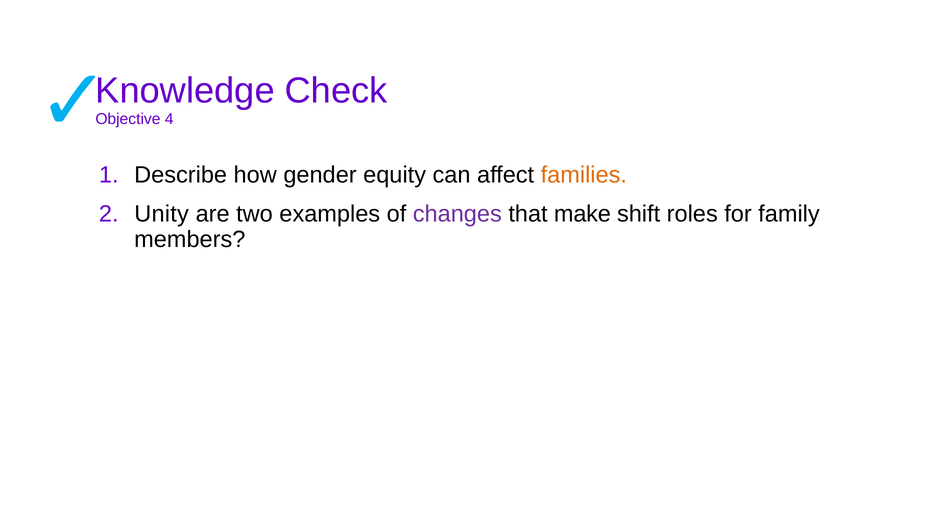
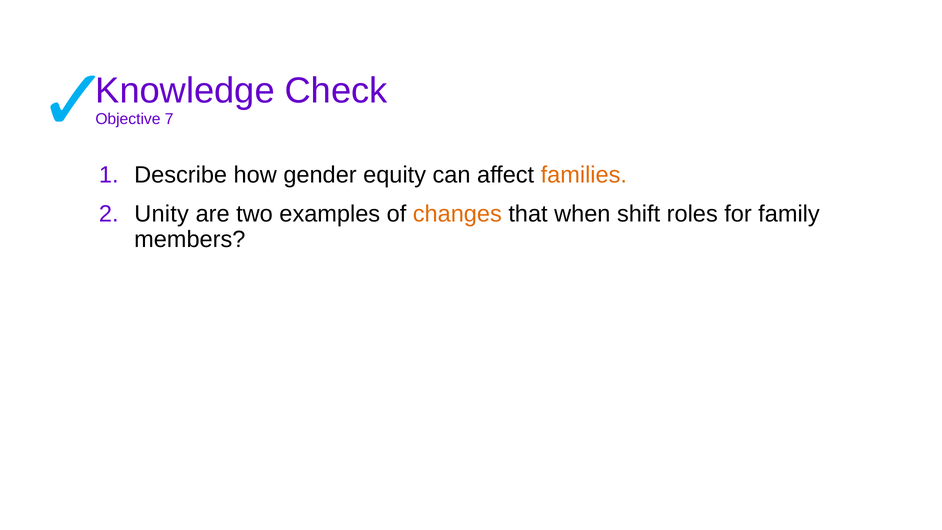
4: 4 -> 7 (169, 119)
changes colour: purple -> orange (457, 214)
make: make -> when (582, 214)
